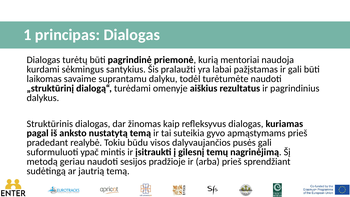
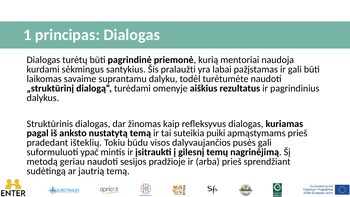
gyvo: gyvo -> puiki (216, 133)
realybė: realybė -> išteklių (86, 143)
